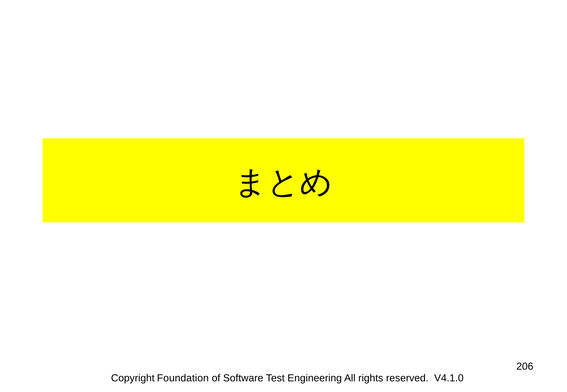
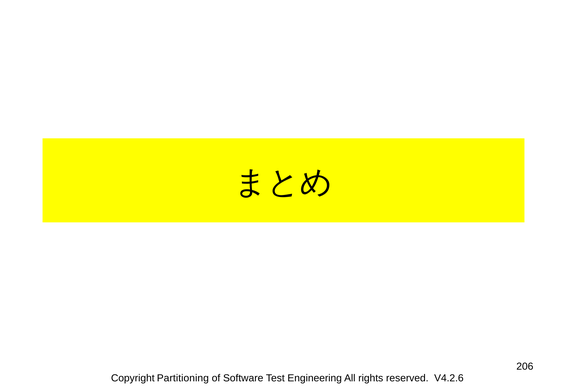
Foundation: Foundation -> Partitioning (183, 379)
V4.1.0: V4.1.0 -> V4.2.6 (449, 379)
